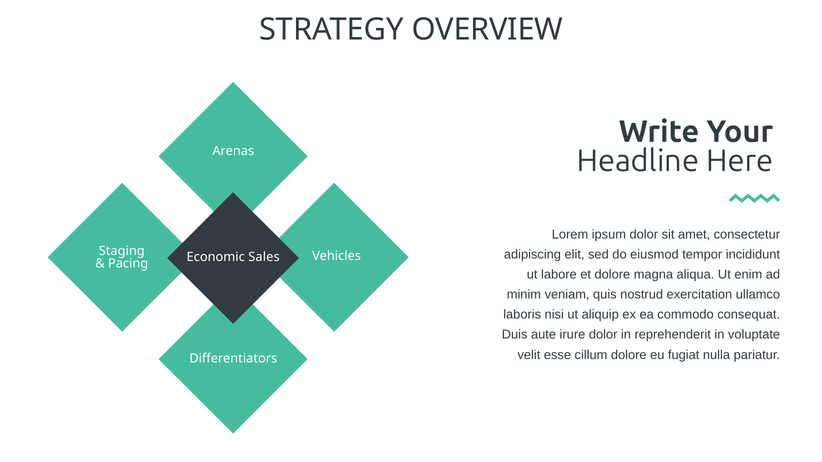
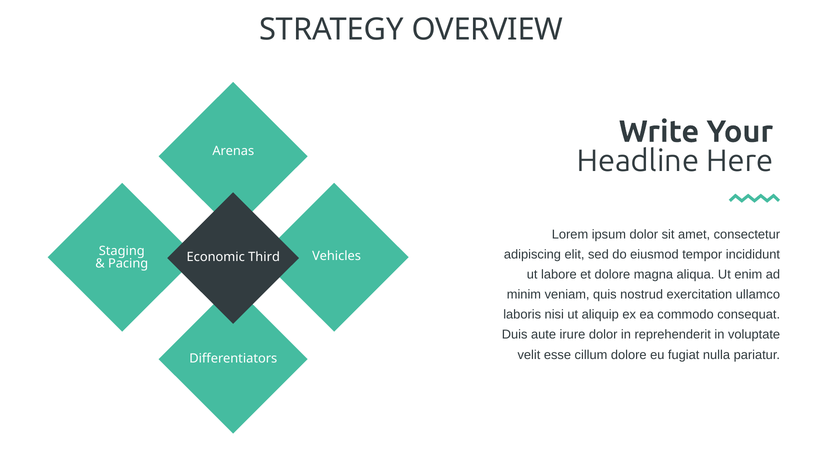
Sales: Sales -> Third (264, 257)
